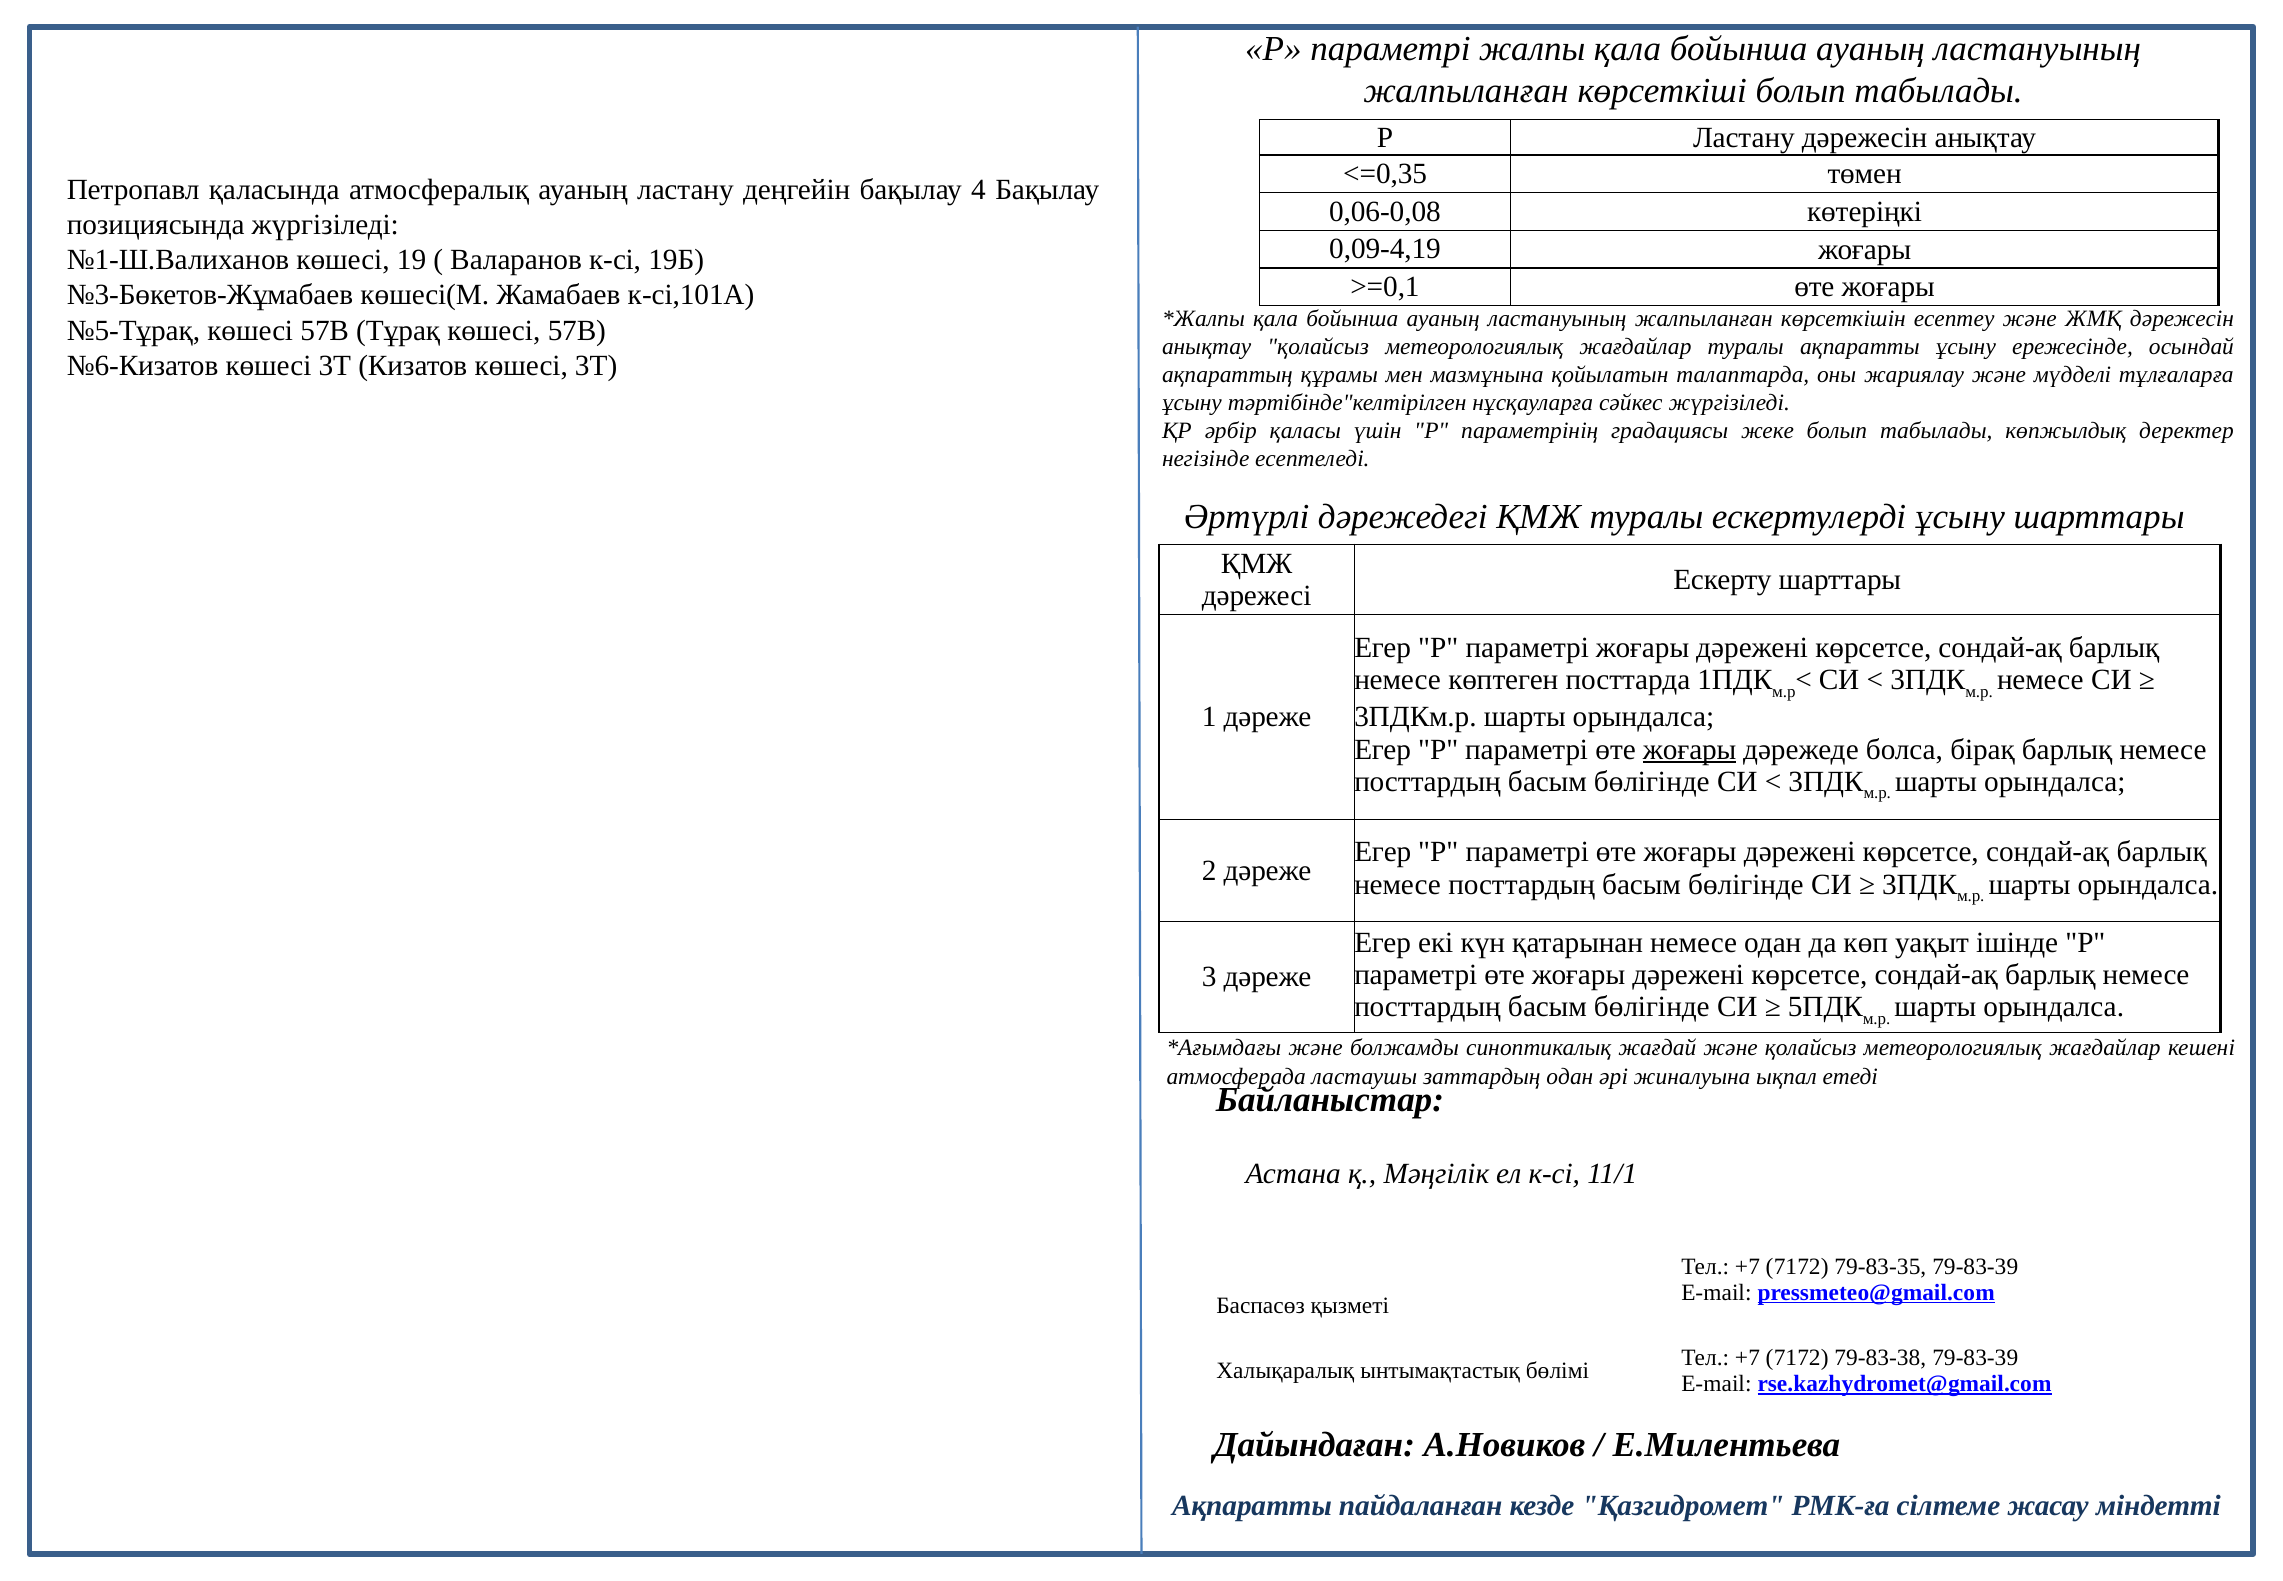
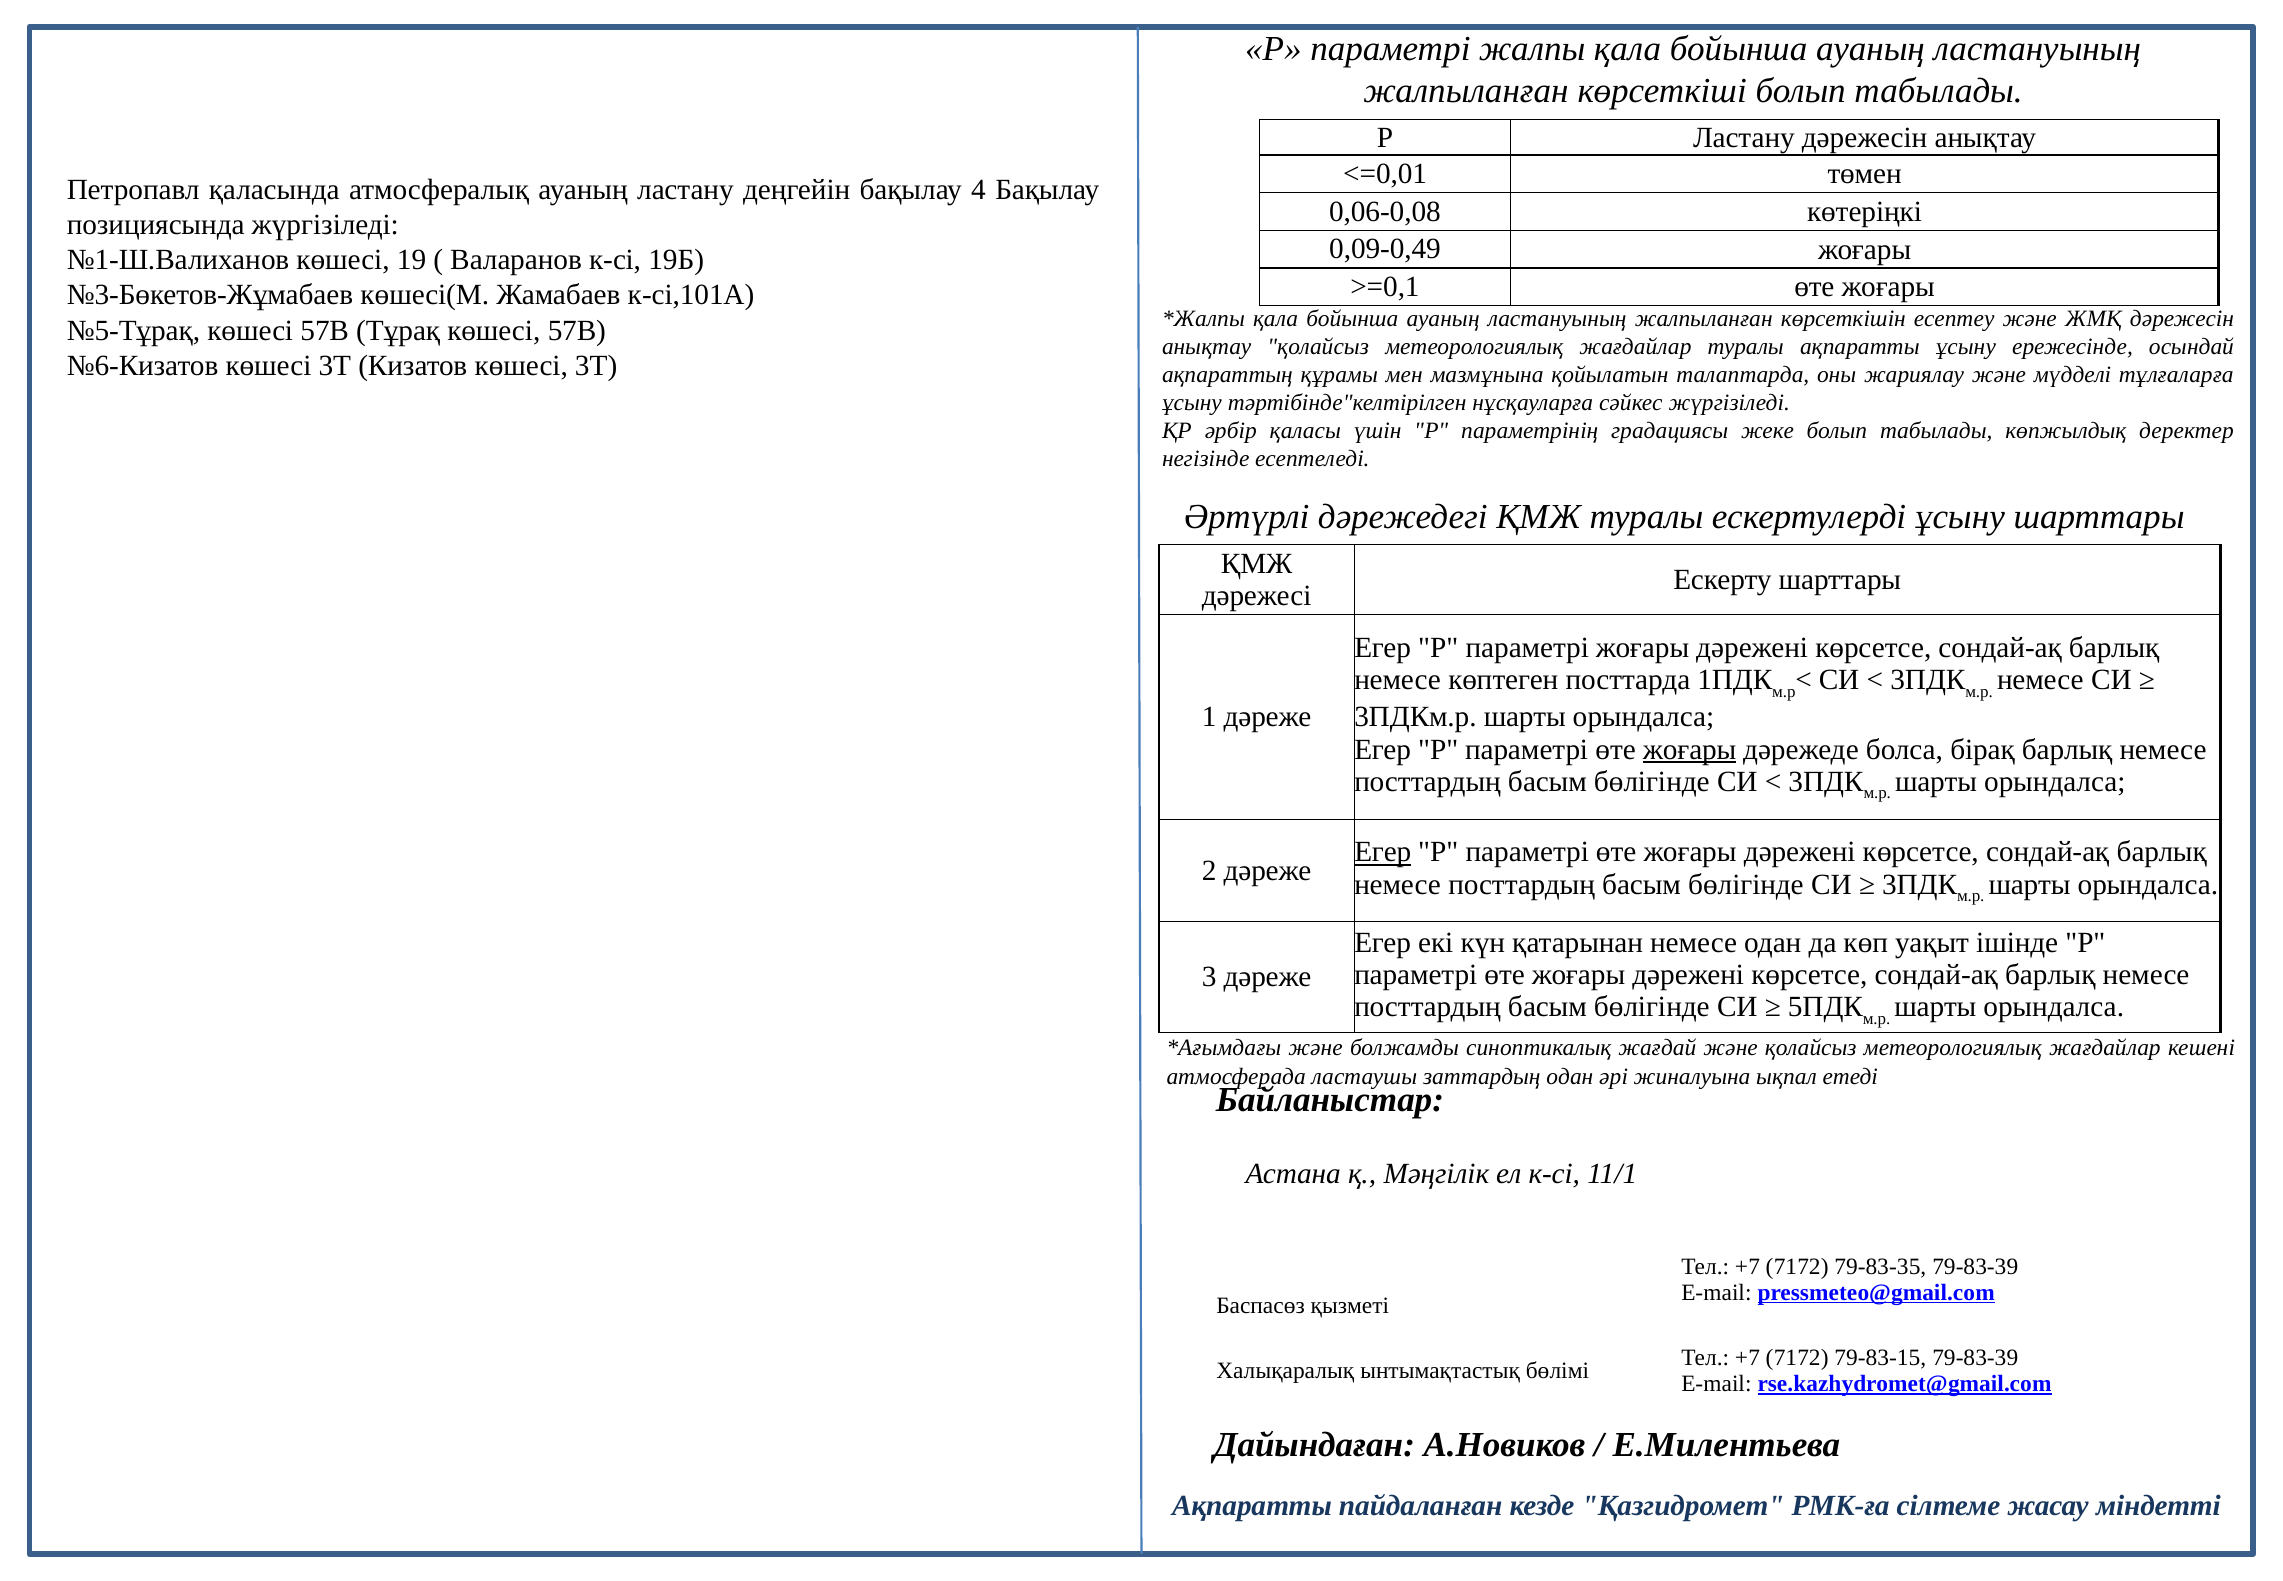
<=0,35: <=0,35 -> <=0,01 (1385, 174)
0,09-4,19: 0,09-4,19 -> 0,09-0,49 (1385, 249)
Егер underline: none -> present (1383, 852)
79-83-38: 79-83-38 -> 79-83-15 (1880, 1357)
